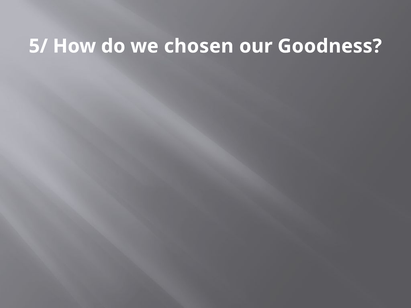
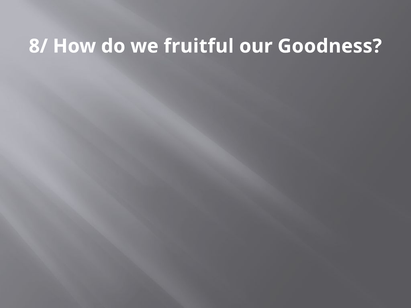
5/: 5/ -> 8/ (38, 46)
chosen: chosen -> fruitful (199, 46)
